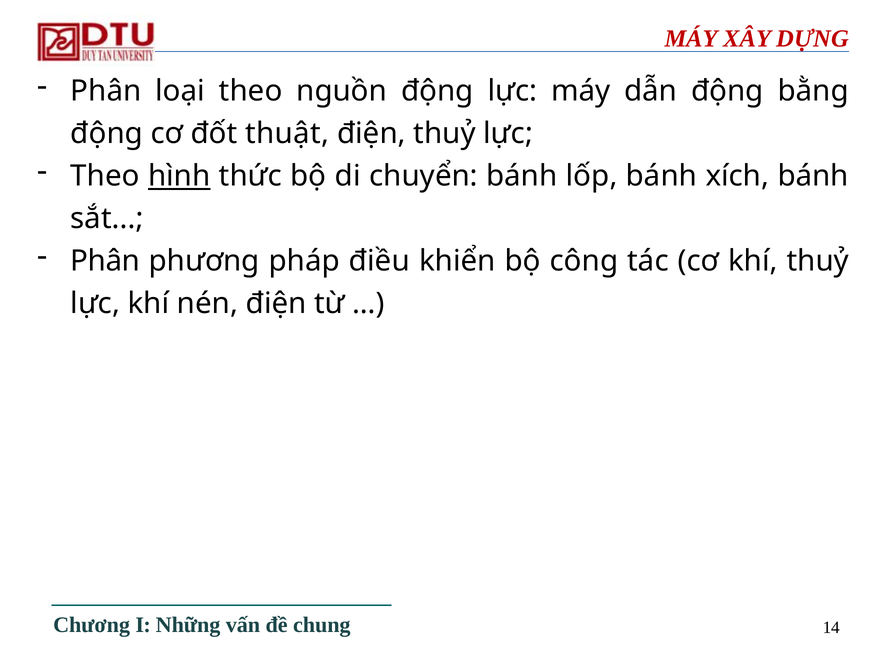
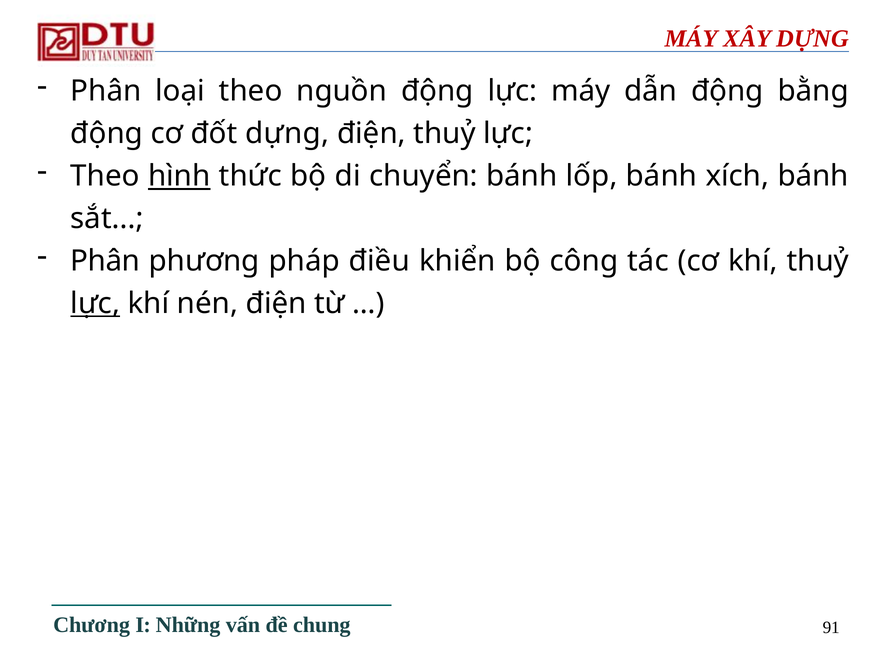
đốt thuật: thuật -> dựng (287, 134)
lực underline: none -> present (95, 304)
14: 14 -> 91 (831, 628)
